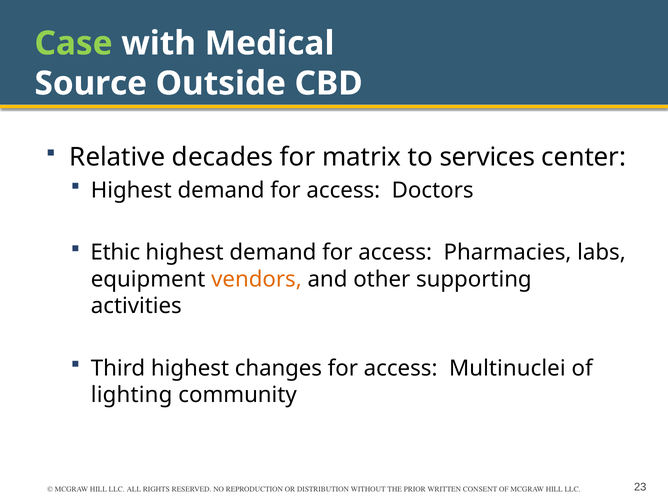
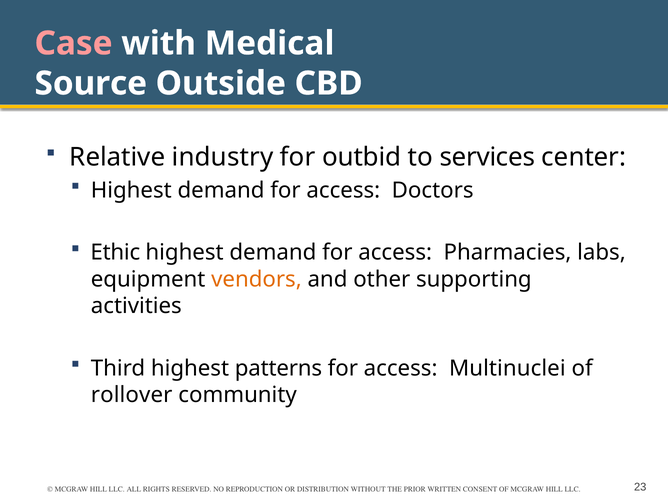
Case colour: light green -> pink (74, 43)
decades: decades -> industry (223, 157)
matrix: matrix -> outbid (362, 157)
changes: changes -> patterns (278, 368)
lighting: lighting -> rollover (132, 395)
